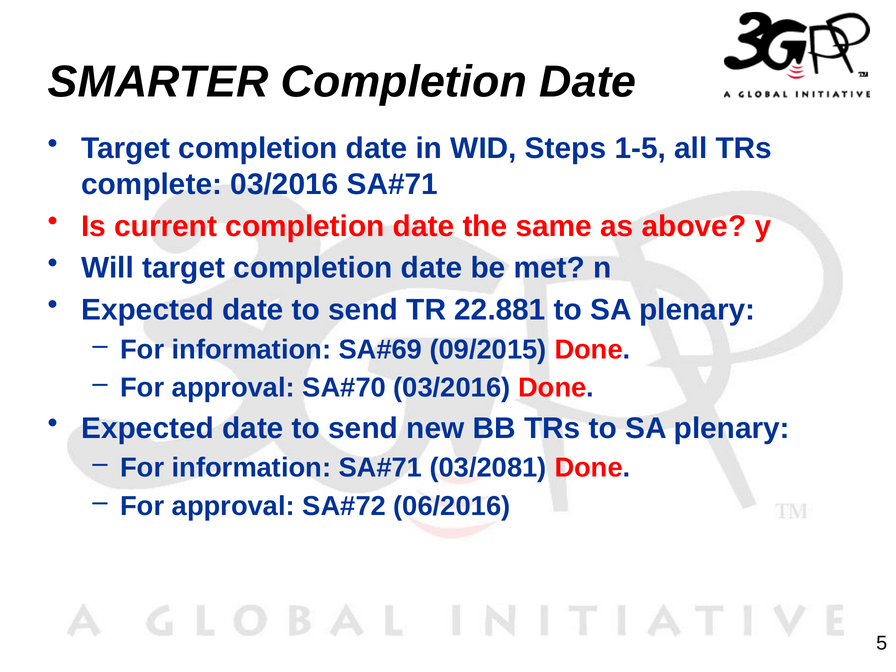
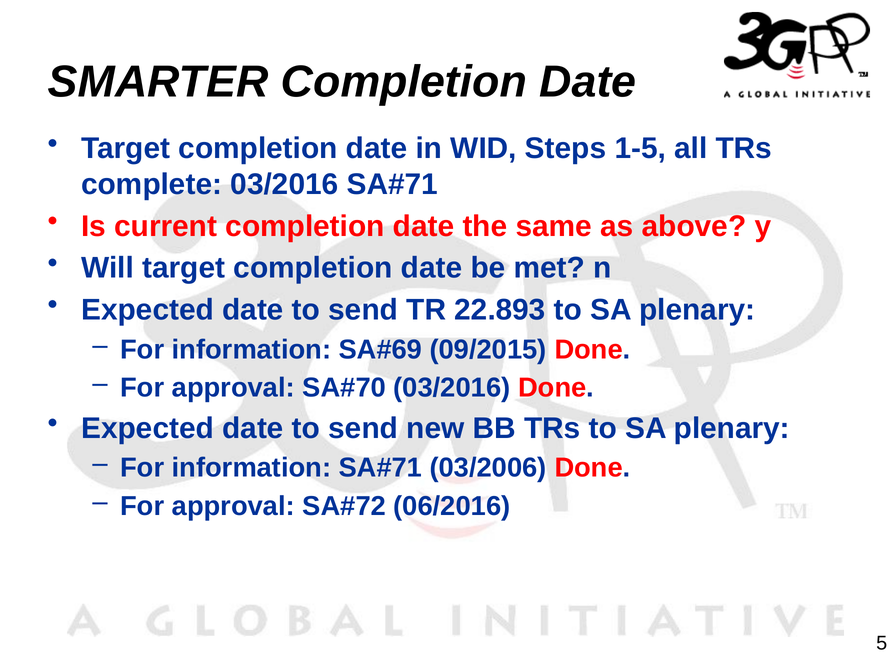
22.881: 22.881 -> 22.893 (500, 310)
03/2081: 03/2081 -> 03/2006 (488, 468)
